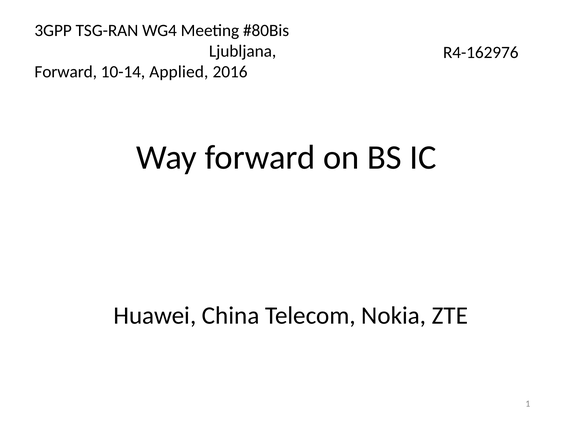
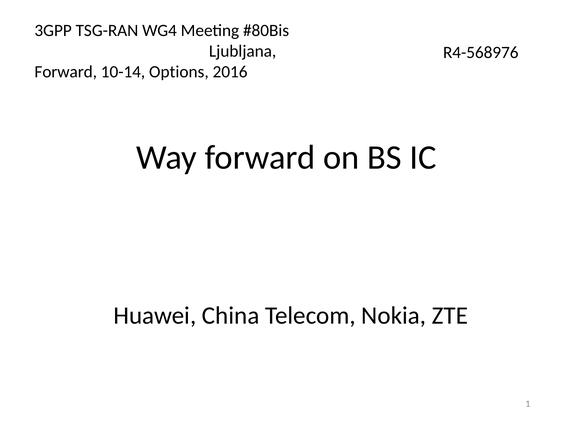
R4-162976: R4-162976 -> R4-568976 (481, 53)
Applied: Applied -> Options (179, 72)
